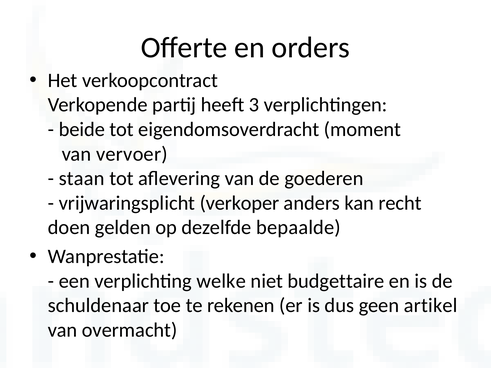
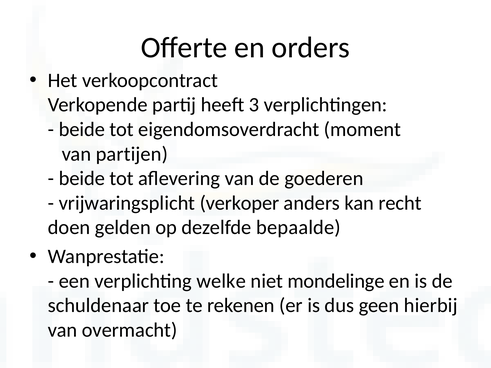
vervoer: vervoer -> partijen (132, 154)
staan: staan -> beide (82, 179)
budgettaire: budgettaire -> mondelinge (336, 281)
artikel: artikel -> hierbij (431, 306)
